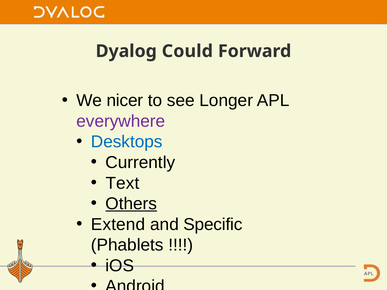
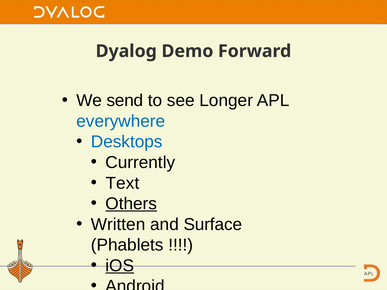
Could: Could -> Demo (187, 51)
nicer: nicer -> send (125, 101)
everywhere colour: purple -> blue (121, 121)
Extend: Extend -> Written (118, 225)
and Specific: Specific -> Surface (213, 225)
iOS underline: none -> present (120, 266)
